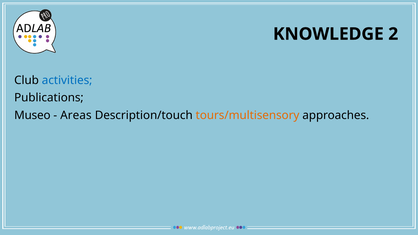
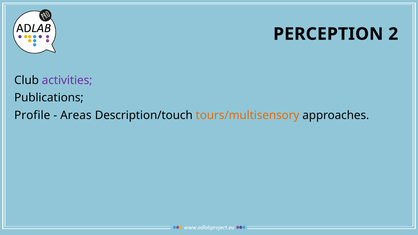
KNOWLEDGE: KNOWLEDGE -> PERCEPTION (328, 34)
activities colour: blue -> purple (67, 80)
Museo: Museo -> Profile (32, 115)
